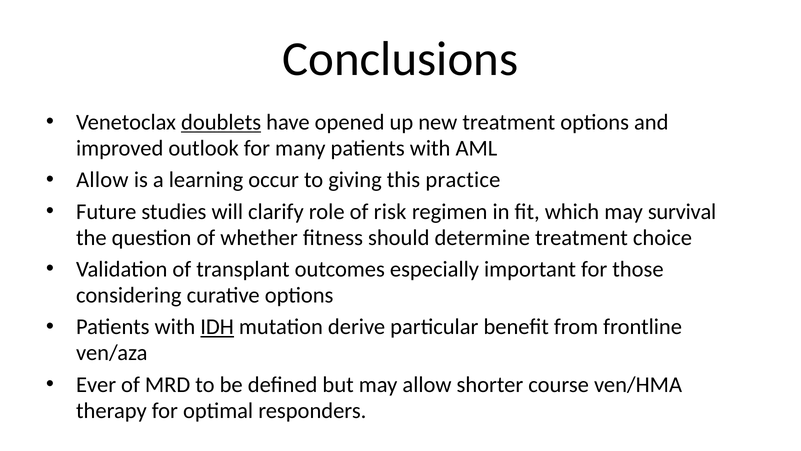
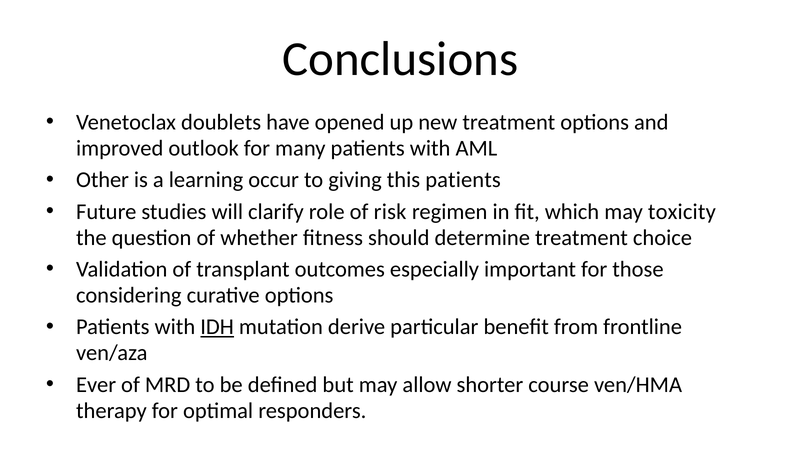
doublets underline: present -> none (221, 122)
Allow: Allow -> Other (103, 180)
this practice: practice -> patients (463, 180)
survival: survival -> toxicity (682, 211)
